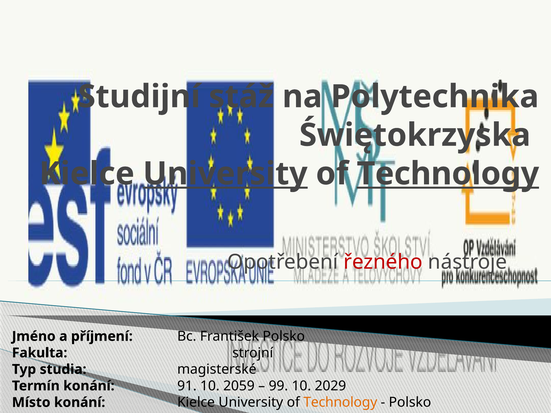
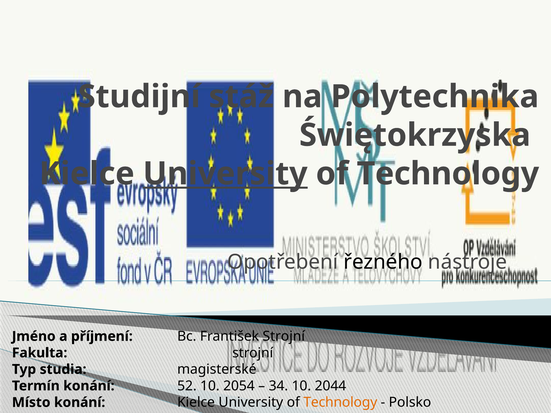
Technology underline: present -> none (448, 174)
řezného colour: red -> black (383, 262)
František Polsko: Polsko -> Strojní (284, 337)
91: 91 -> 52 (187, 386)
2059: 2059 -> 2054 (239, 386)
99: 99 -> 34 (278, 386)
2029: 2029 -> 2044 (330, 386)
